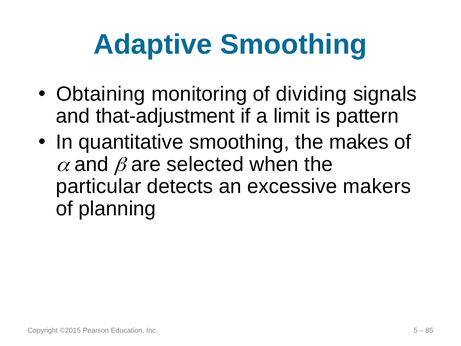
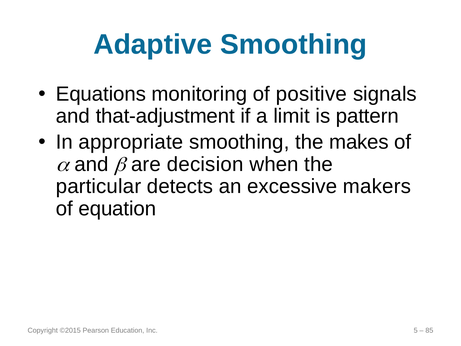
Obtaining: Obtaining -> Equations (101, 94)
dividing: dividing -> positive (311, 94)
quantitative: quantitative -> appropriate (131, 142)
selected: selected -> decision (205, 164)
planning: planning -> equation (117, 208)
